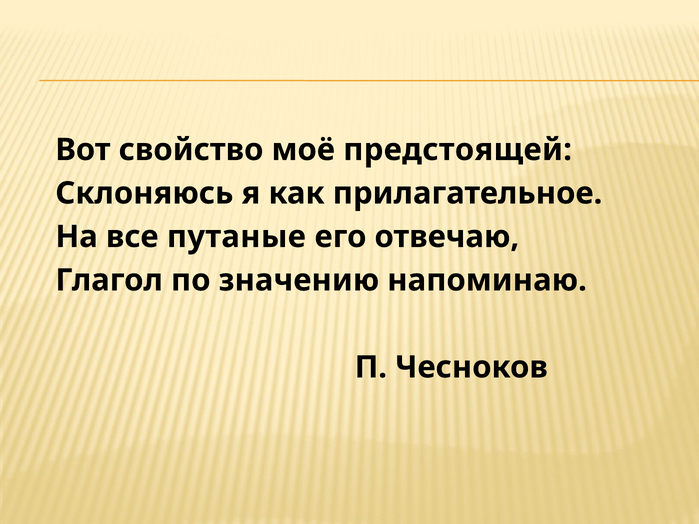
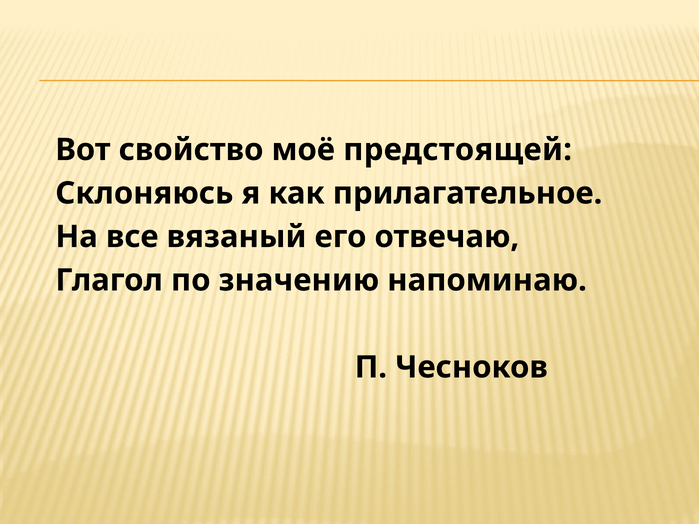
путаные: путаные -> вязаный (236, 237)
